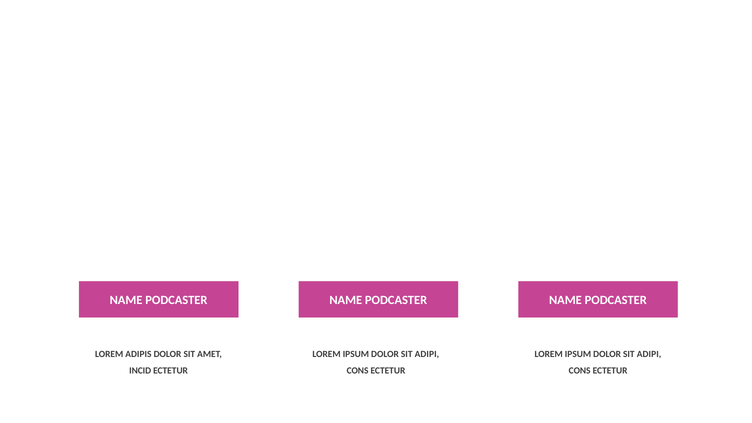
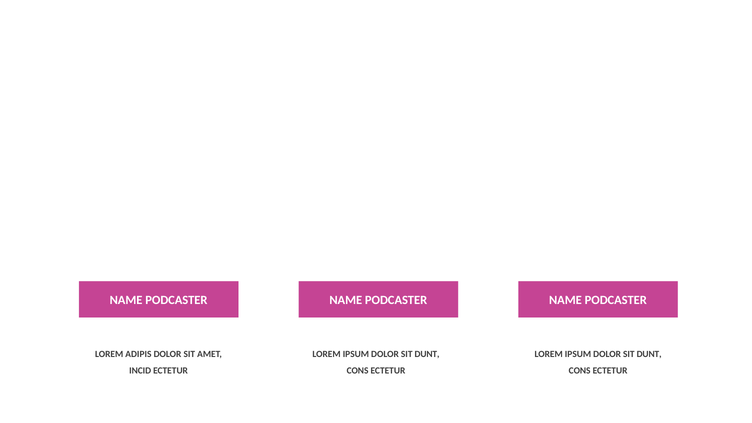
ADIPI: ADIPI -> DUNT (427, 354)
ADIPI: ADIPI -> DUNT (649, 354)
